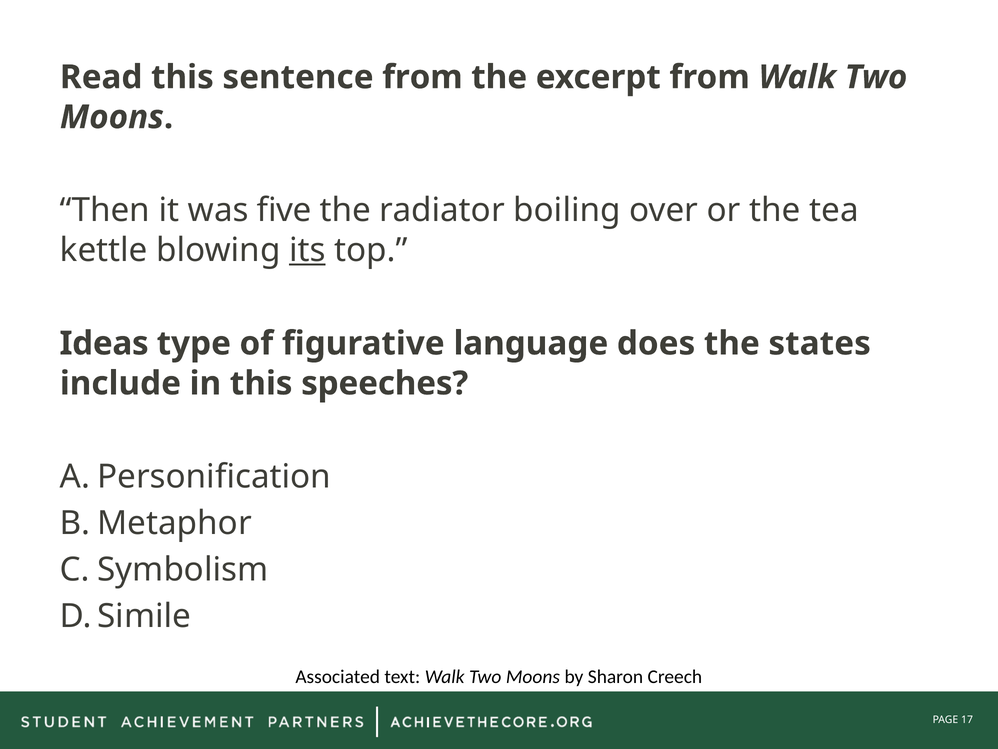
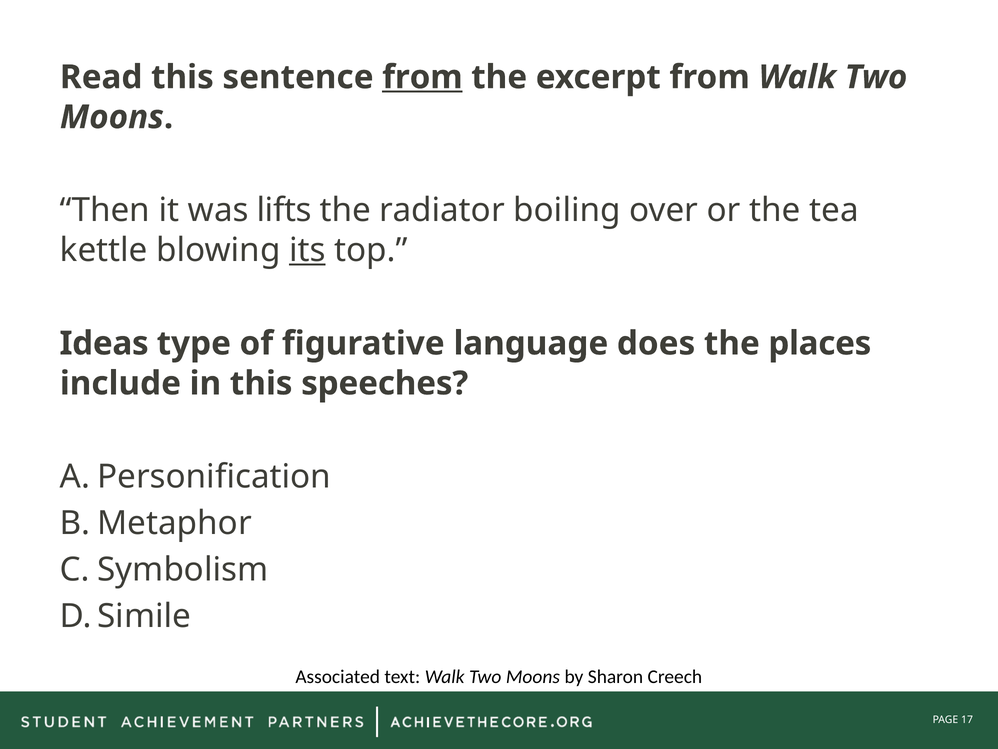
from underline: none -> present (422, 77)
five: five -> lifts (284, 210)
states: states -> places (820, 343)
